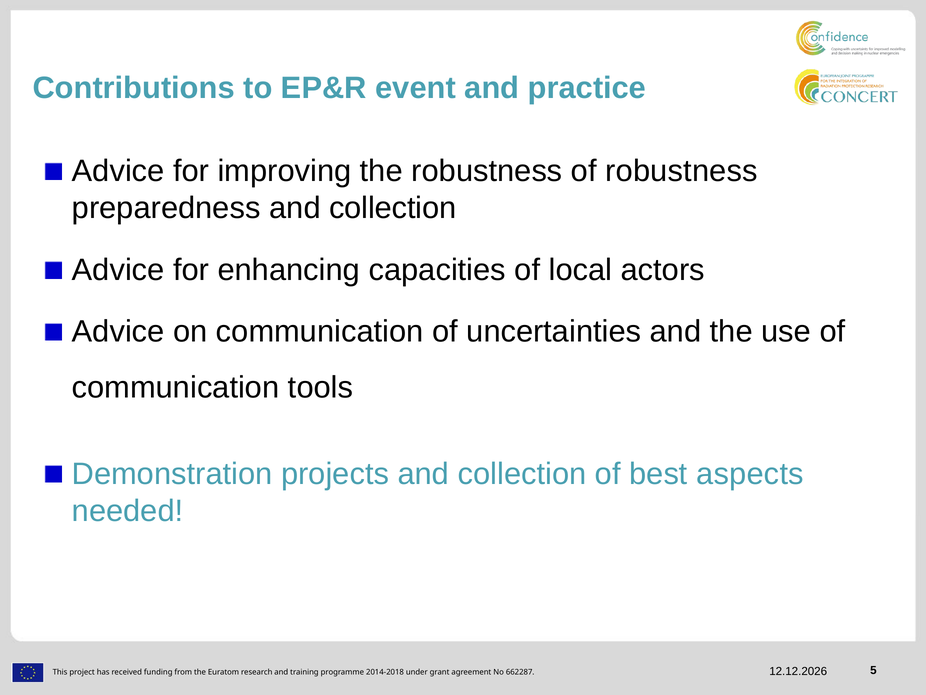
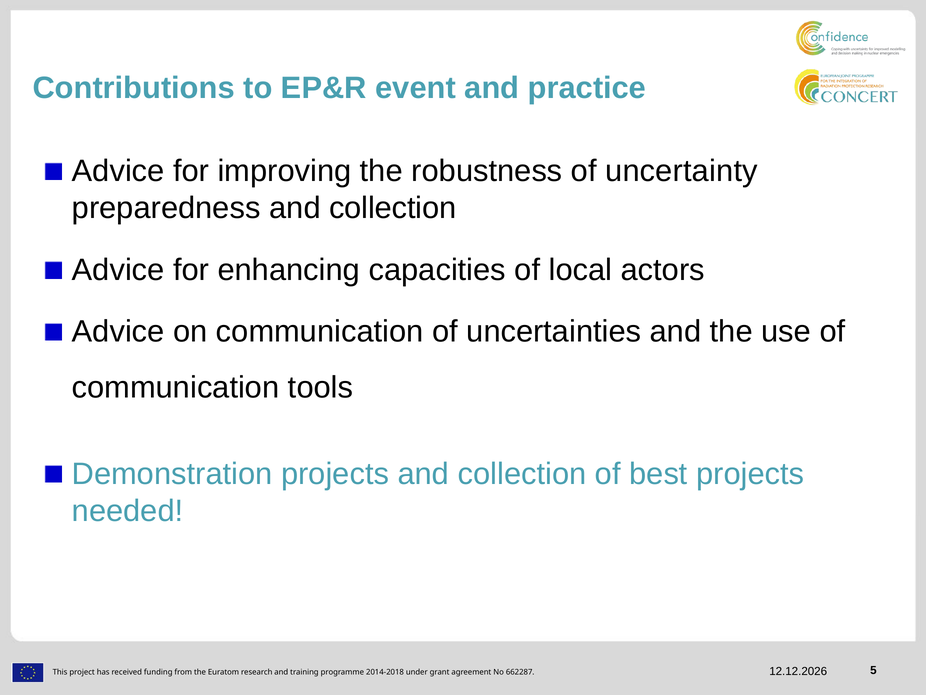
of robustness: robustness -> uncertainty (681, 171)
best aspects: aspects -> projects (750, 473)
